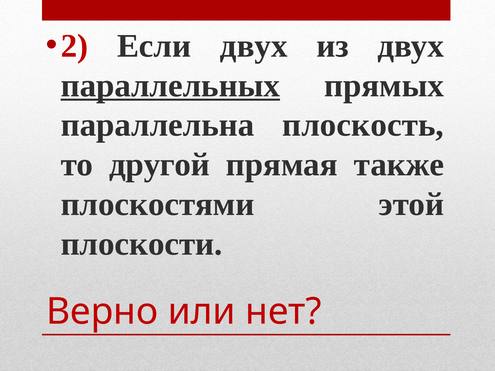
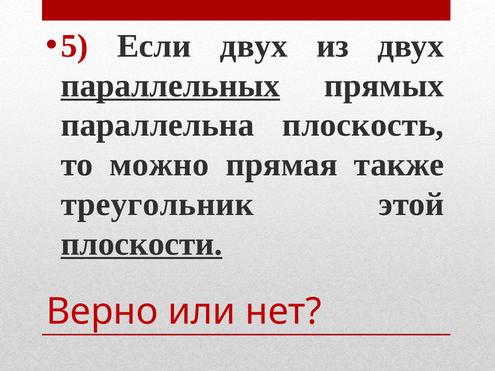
2: 2 -> 5 (74, 46)
другой: другой -> можно (159, 165)
плоскостями: плоскостями -> треугольник (157, 204)
плоскости underline: none -> present (142, 244)
